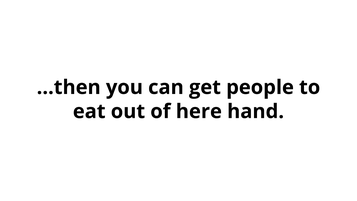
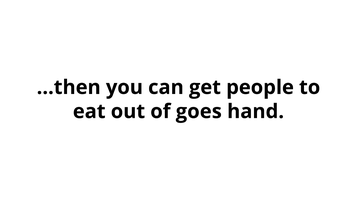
here: here -> goes (199, 111)
